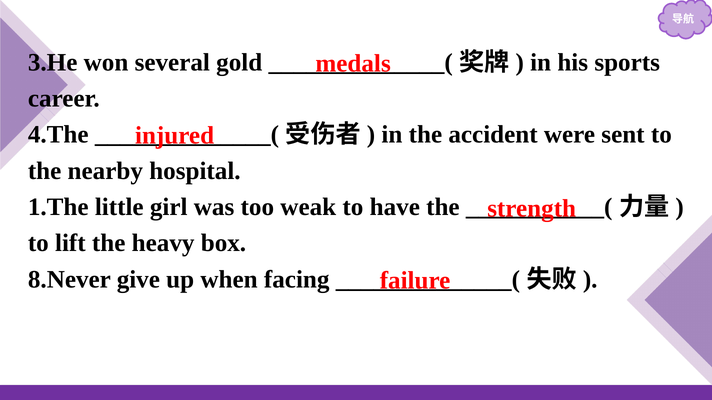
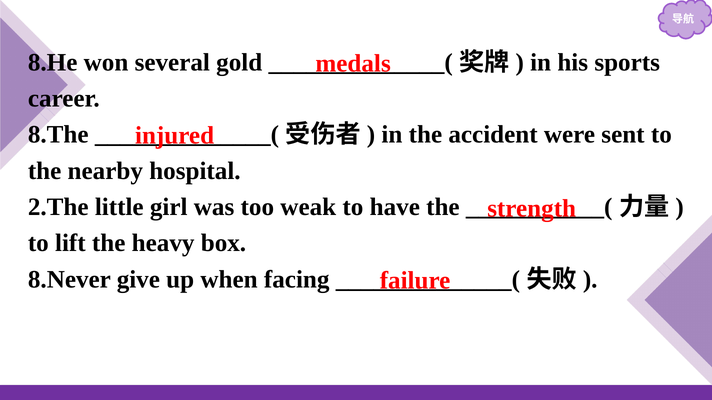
3.He: 3.He -> 8.He (53, 62)
4.The: 4.The -> 8.The (58, 135)
1.The: 1.The -> 2.The (58, 207)
